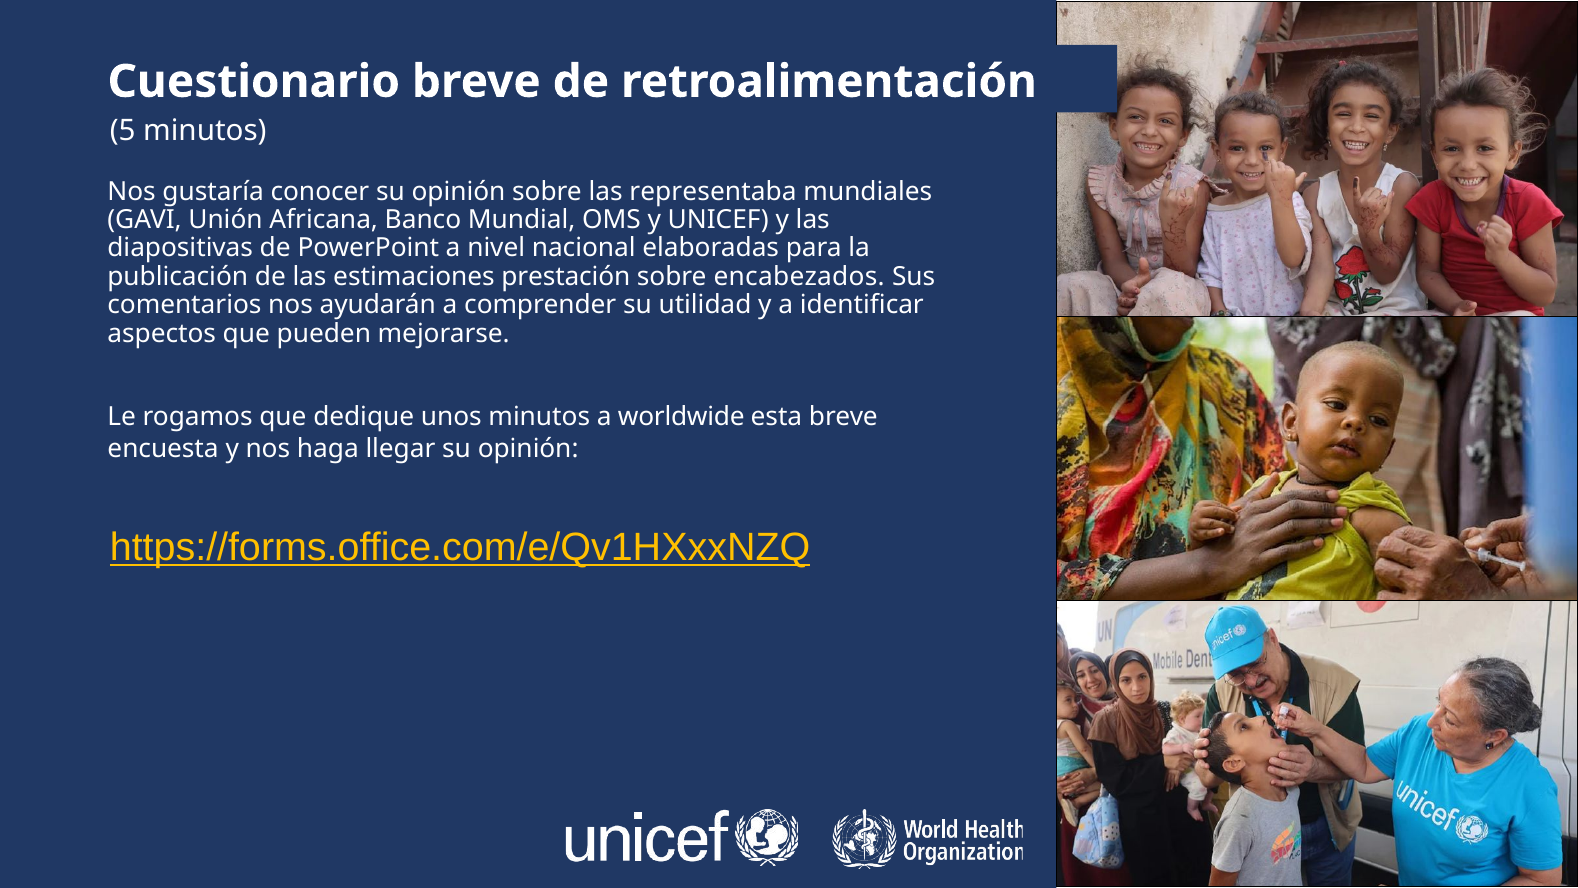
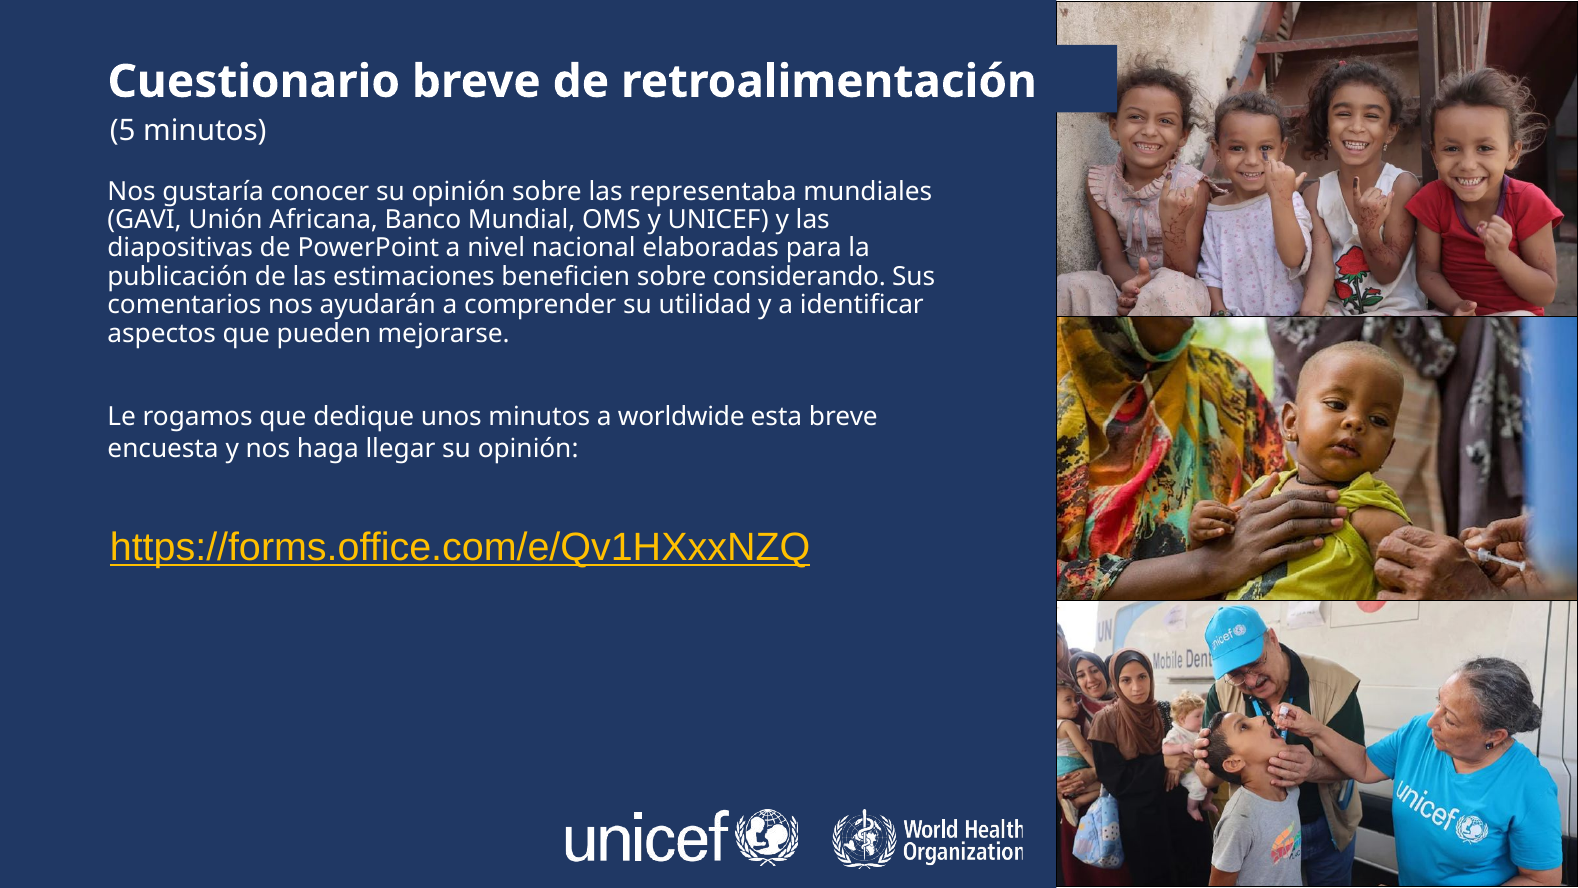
prestación: prestación -> beneficien (566, 277)
encabezados: encabezados -> considerando (799, 277)
